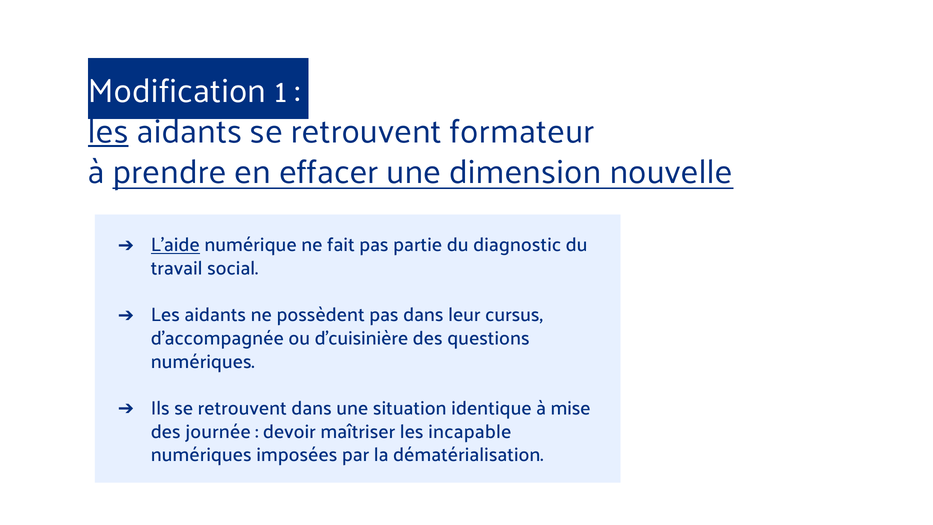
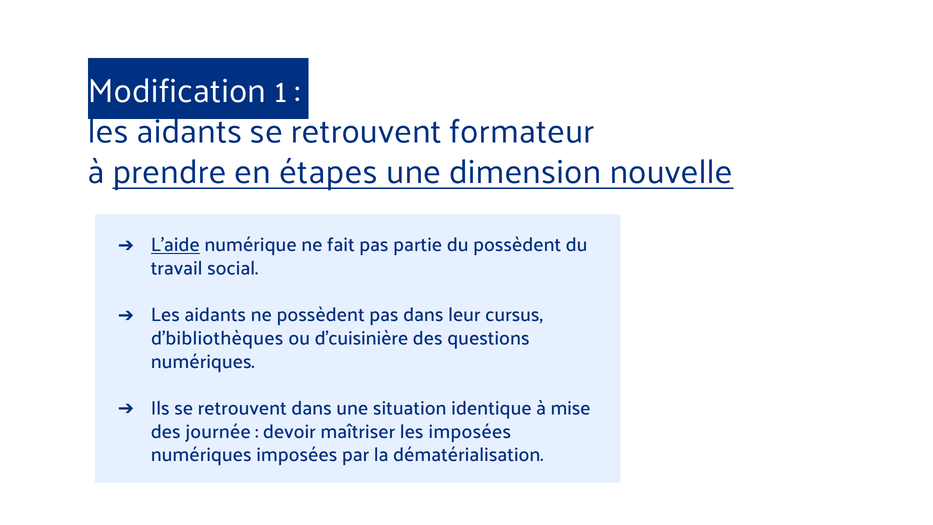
les underline: present -> none (108, 132)
effacer: effacer -> étapes (329, 172)
du diagnostic: diagnostic -> possèdent (517, 245)
d’accompagnée: d’accompagnée -> d’bibliothèques (217, 338)
les incapable: incapable -> imposées (470, 432)
